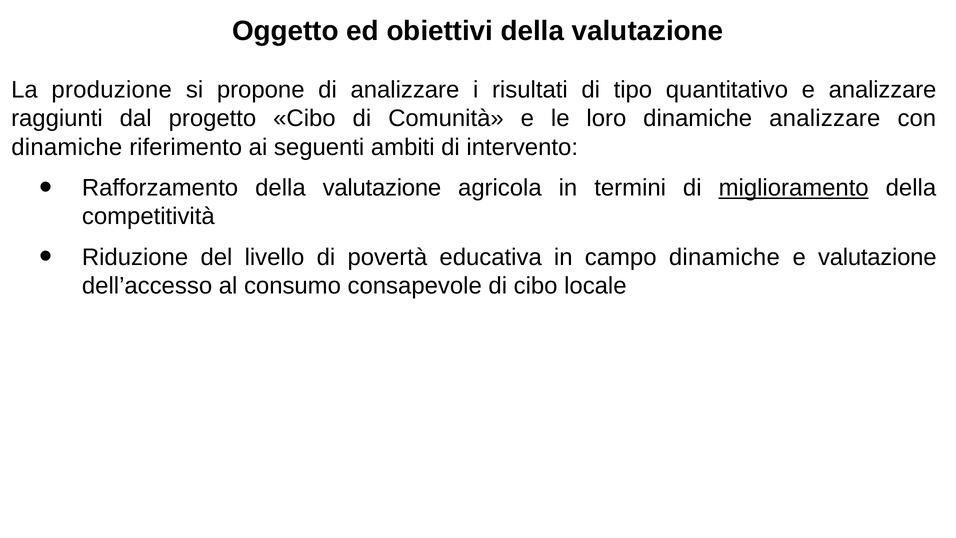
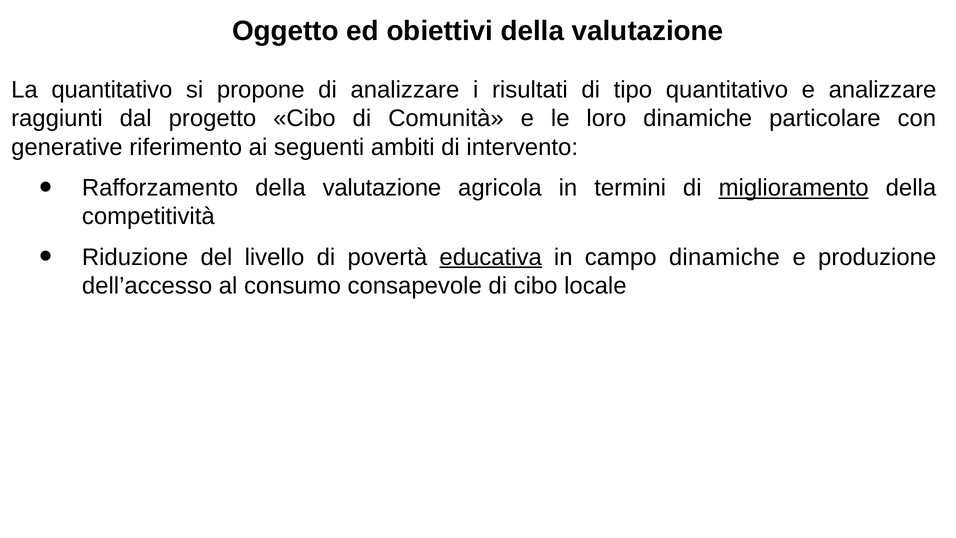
La produzione: produzione -> quantitativo (112, 90)
dinamiche analizzare: analizzare -> particolare (825, 118)
dinamiche: dinamiche -> generative (67, 147)
educativa underline: none -> present (491, 257)
e valutazione: valutazione -> produzione (877, 257)
